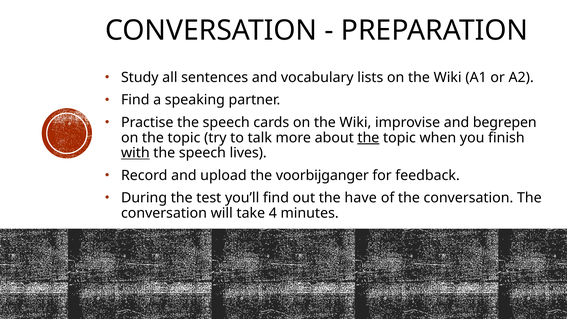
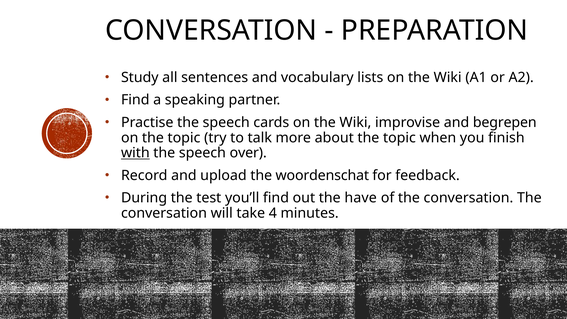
the underline: present -> none (368, 138)
lives: lives -> over (248, 153)
voorbijganger: voorbijganger -> woordenschat (322, 175)
